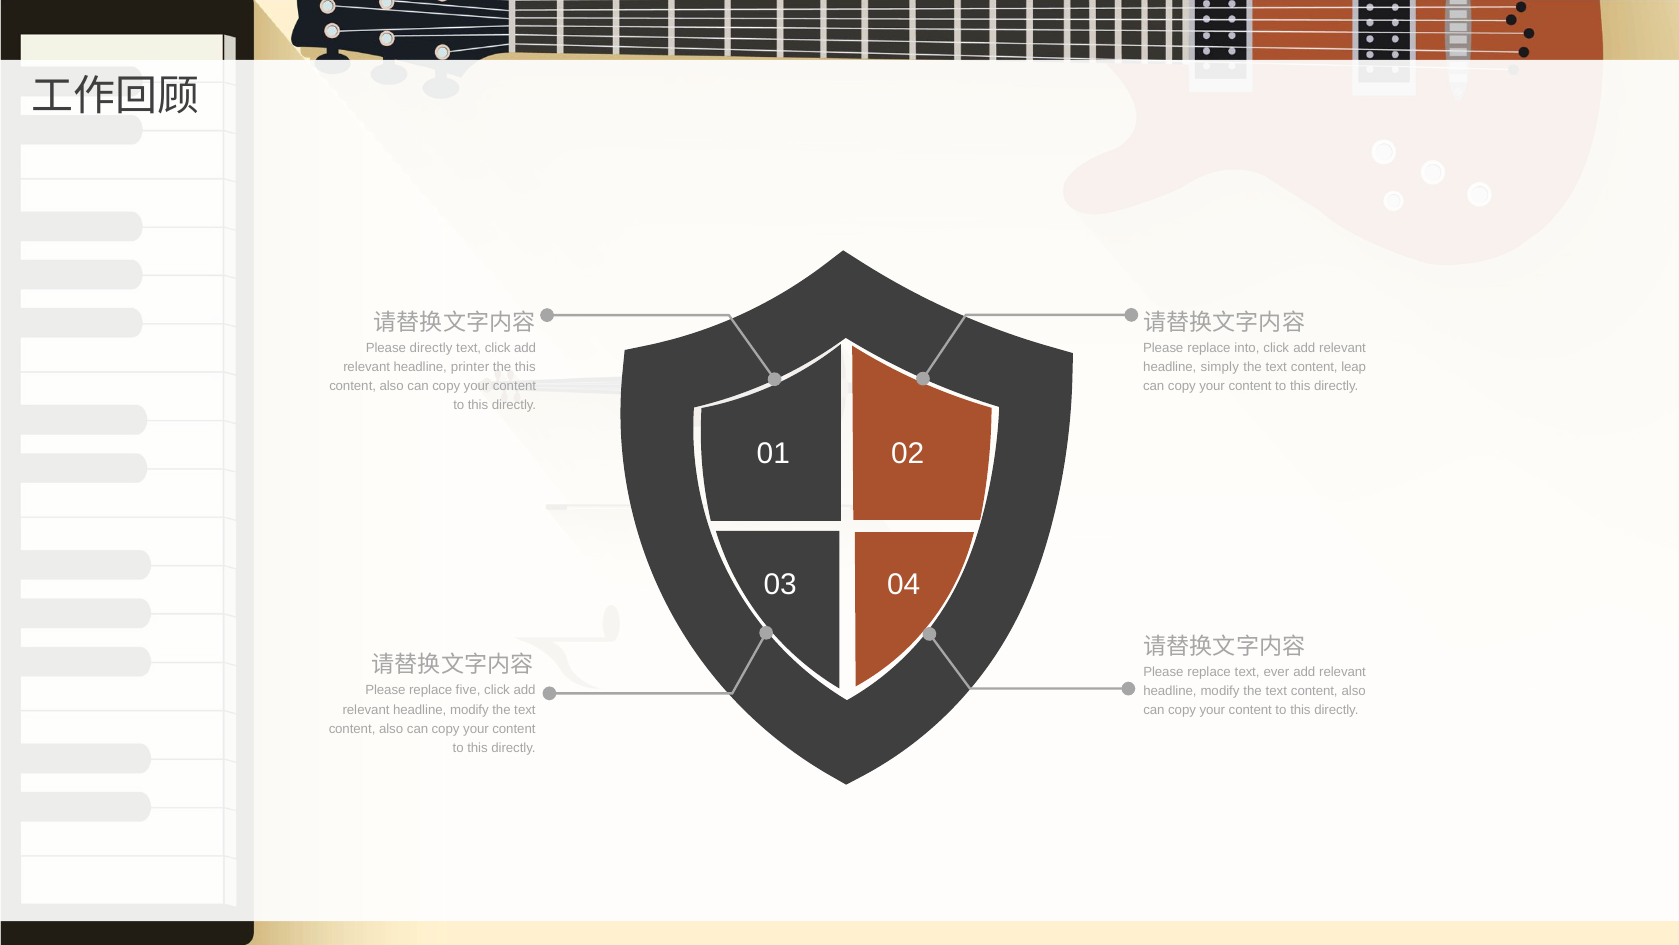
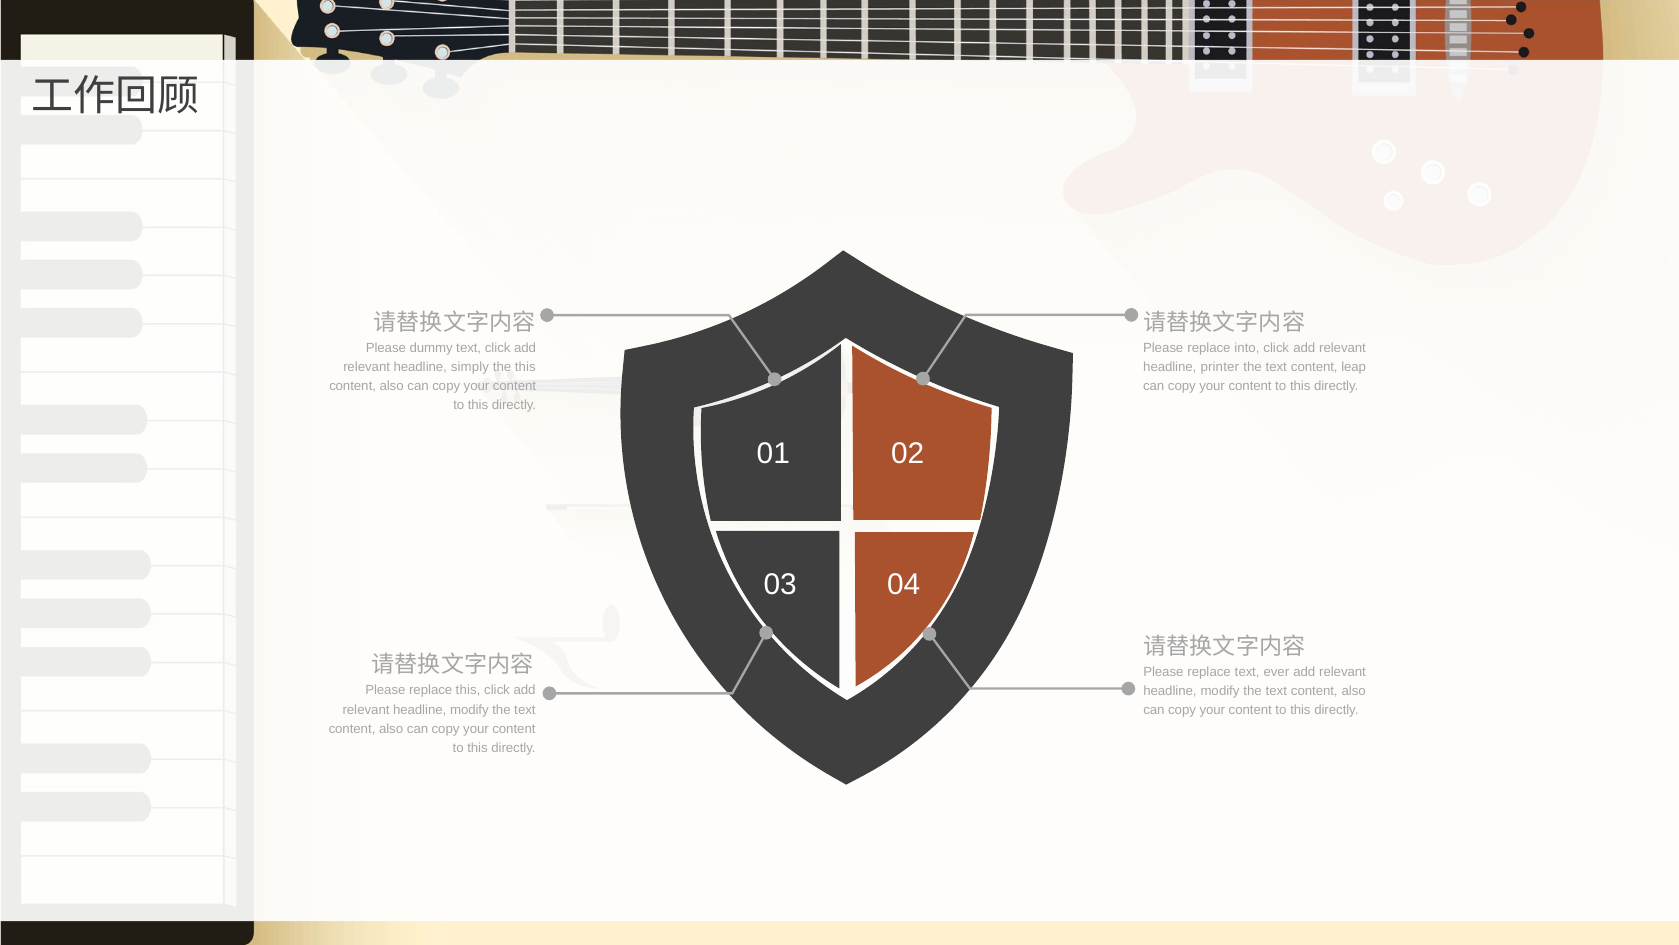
Please directly: directly -> dummy (431, 348)
printer: printer -> simply (470, 367)
simply: simply -> printer (1220, 367)
replace five: five -> this (468, 690)
